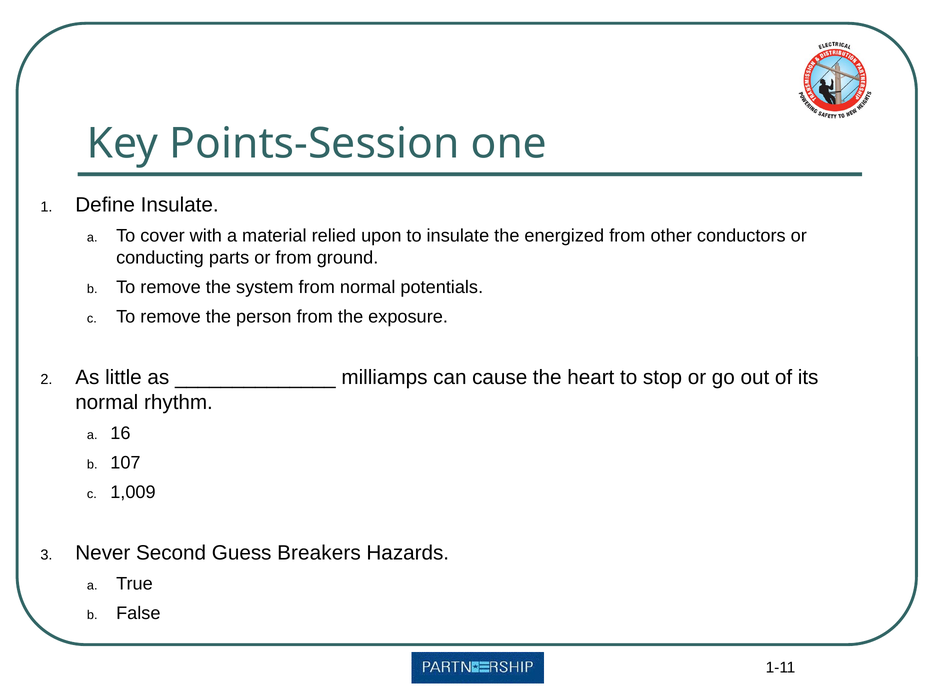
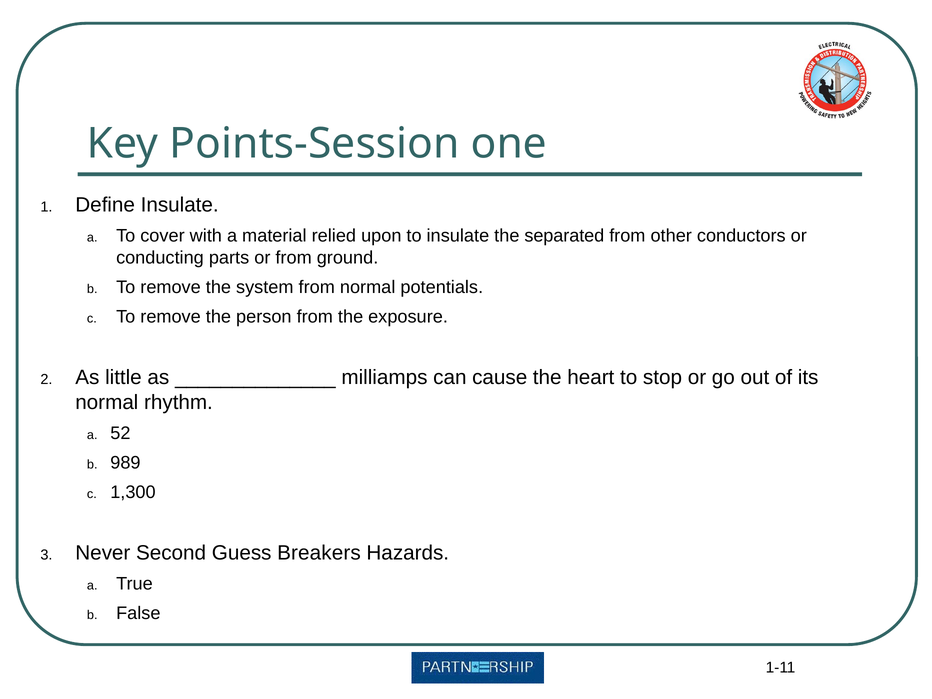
energized: energized -> separated (564, 236)
16: 16 -> 52 (120, 433)
107: 107 -> 989 (125, 463)
1,009: 1,009 -> 1,300 (133, 492)
